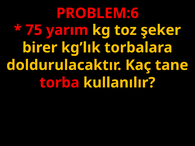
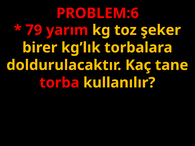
75: 75 -> 79 (34, 30)
